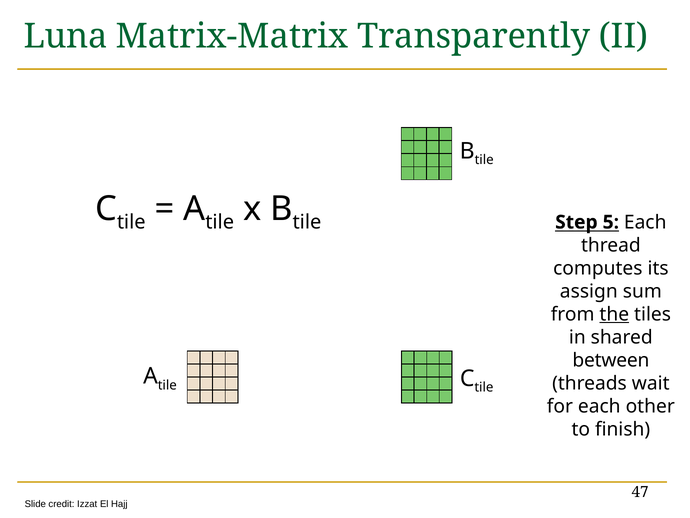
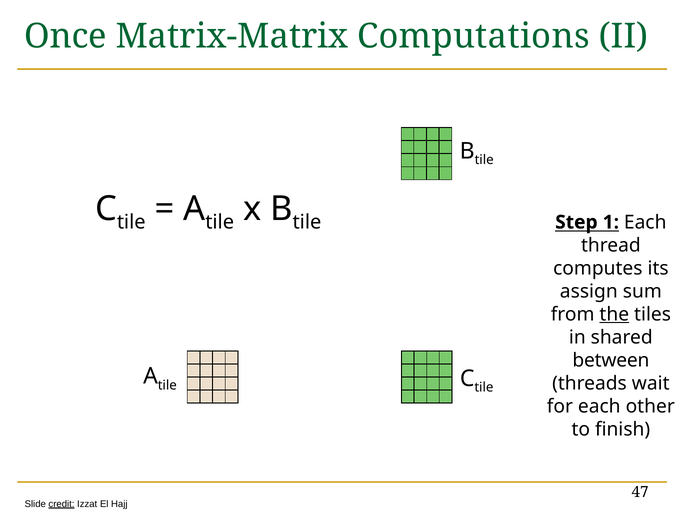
Luna: Luna -> Once (65, 36)
Transparently: Transparently -> Computations (473, 36)
5: 5 -> 1 (611, 222)
credit underline: none -> present (62, 503)
